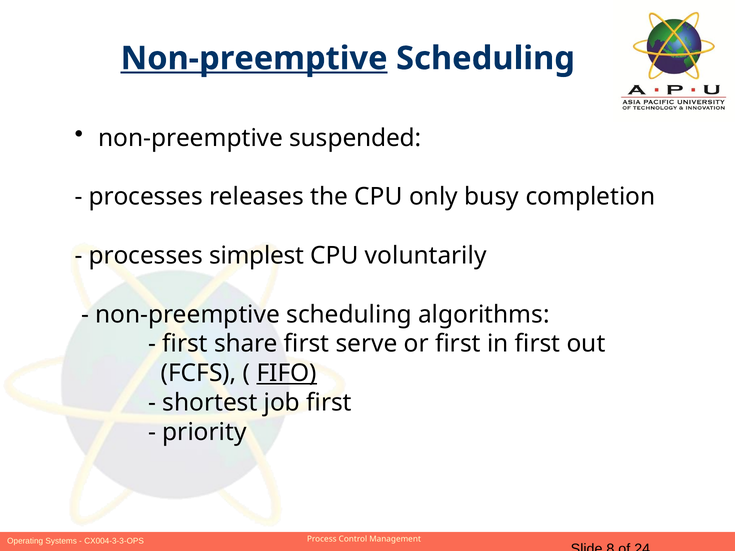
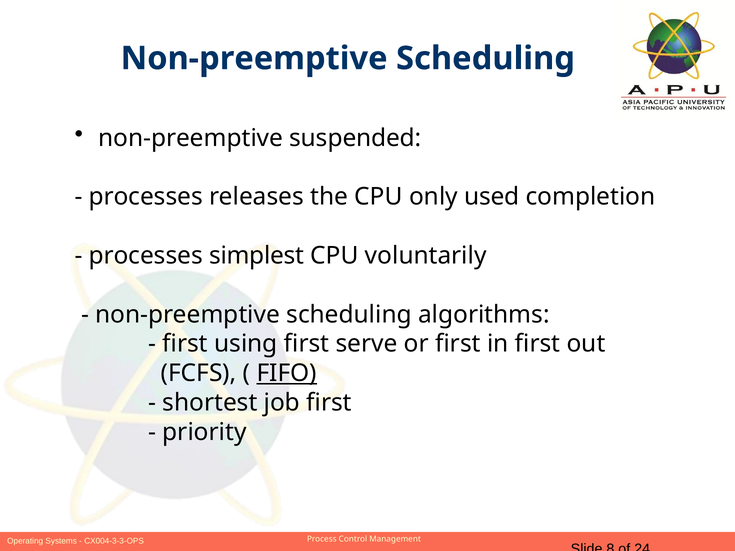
Non-preemptive underline: present -> none (254, 58)
busy: busy -> used (492, 197)
share: share -> using (246, 344)
